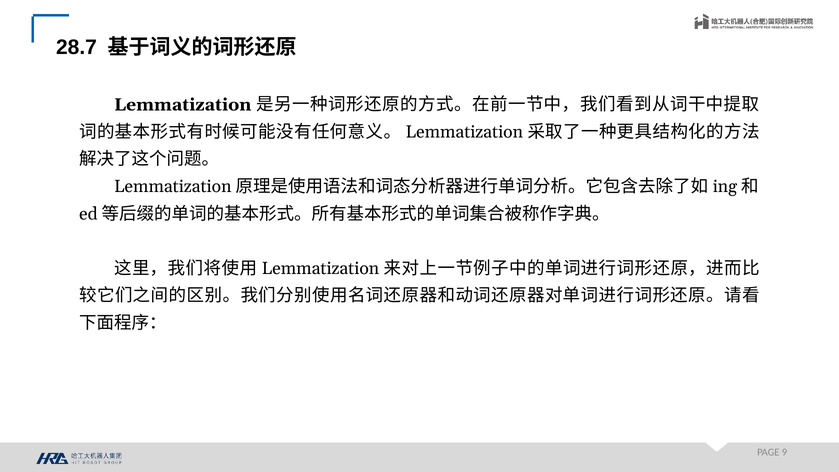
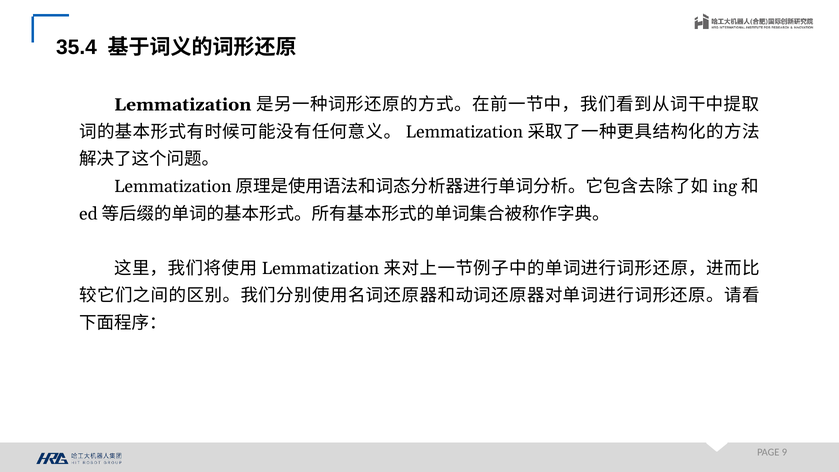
28.7: 28.7 -> 35.4 (76, 47)
